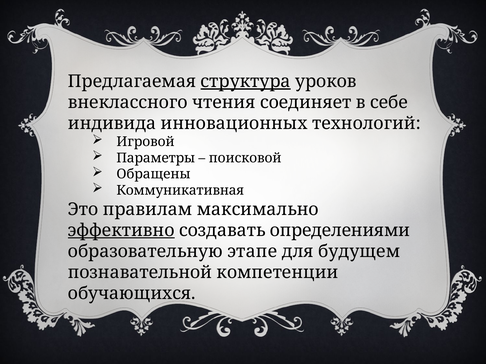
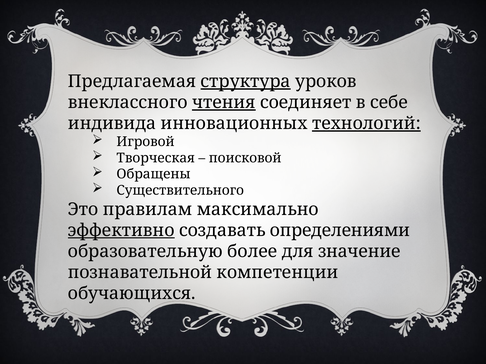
чтения underline: none -> present (224, 103)
технологий underline: none -> present (366, 124)
Параметры: Параметры -> Творческая (156, 158)
Коммуникативная: Коммуникативная -> Существительного (180, 191)
этапе: этапе -> более (252, 252)
будущем: будущем -> значение (359, 252)
